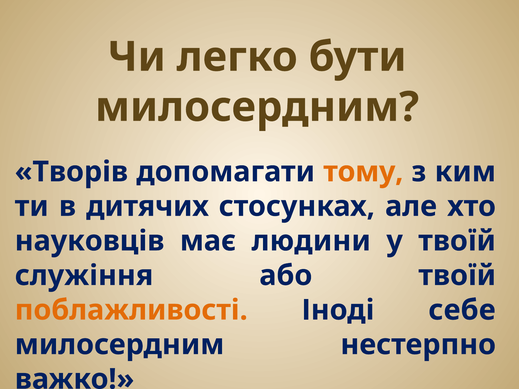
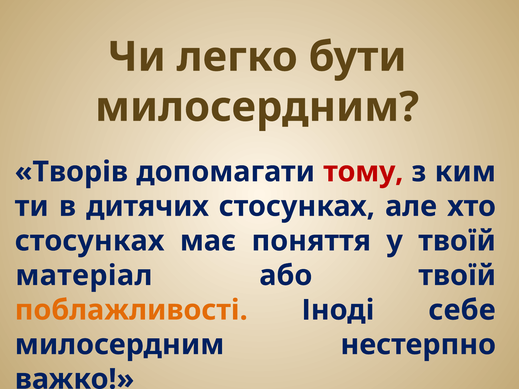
тому colour: orange -> red (363, 172)
науковців: науковців -> стосунках (90, 241)
людини: людини -> поняття (311, 241)
служіння: служіння -> матеріал (84, 276)
